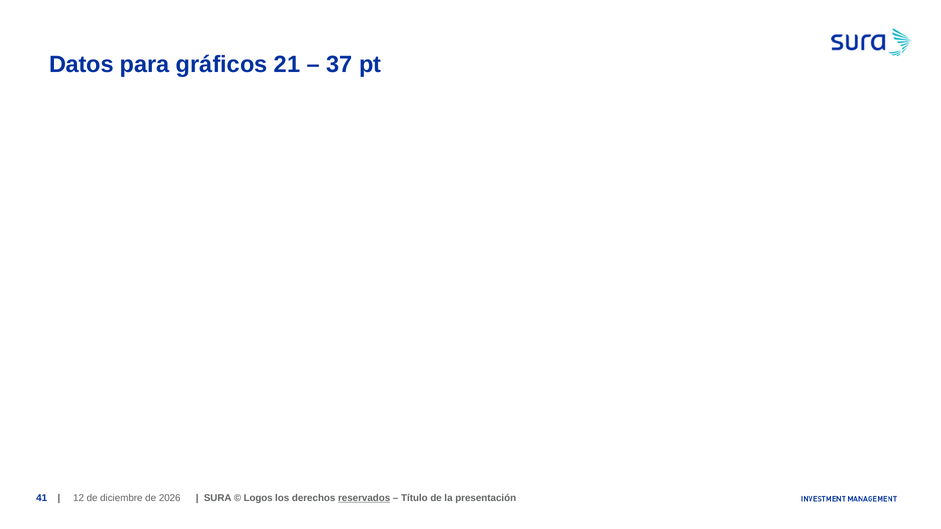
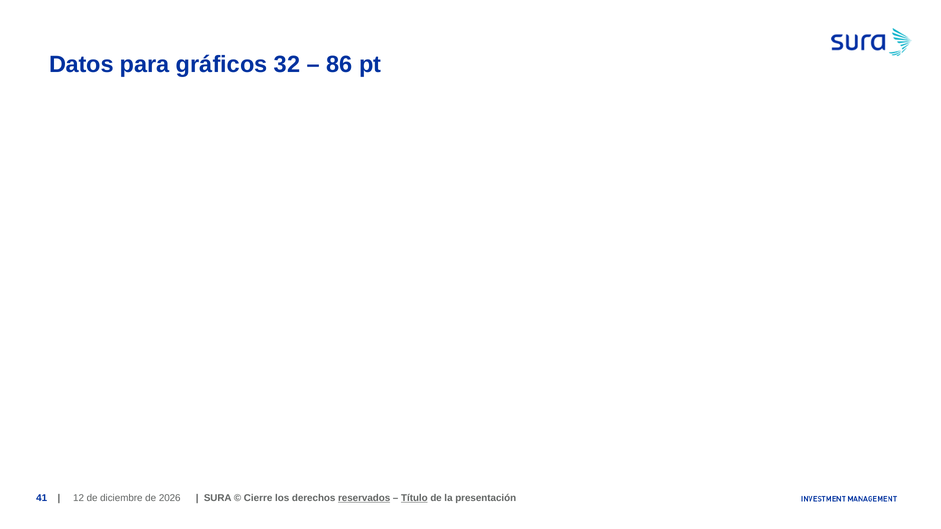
21: 21 -> 32 (287, 64)
37: 37 -> 86 (339, 64)
Logos: Logos -> Cierre (258, 498)
Título underline: none -> present (414, 498)
